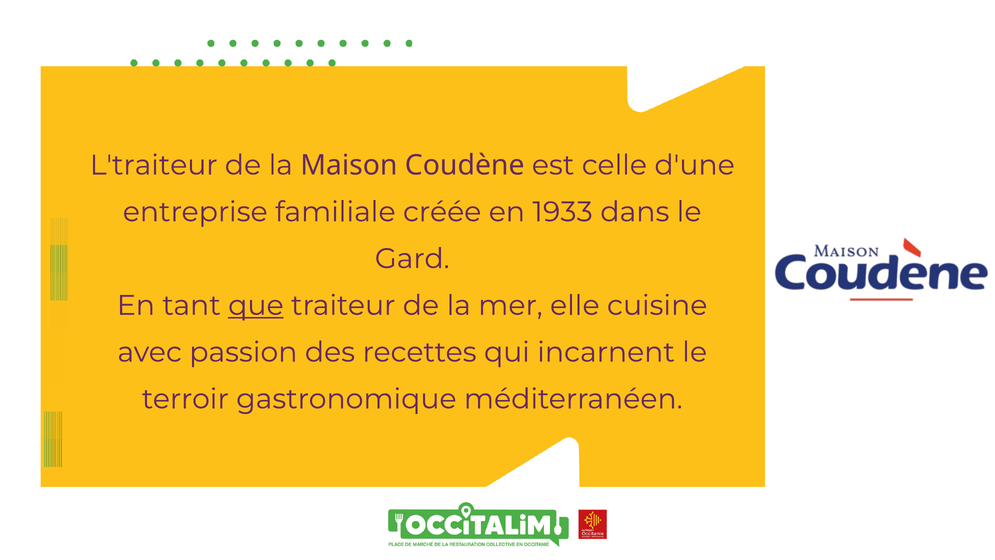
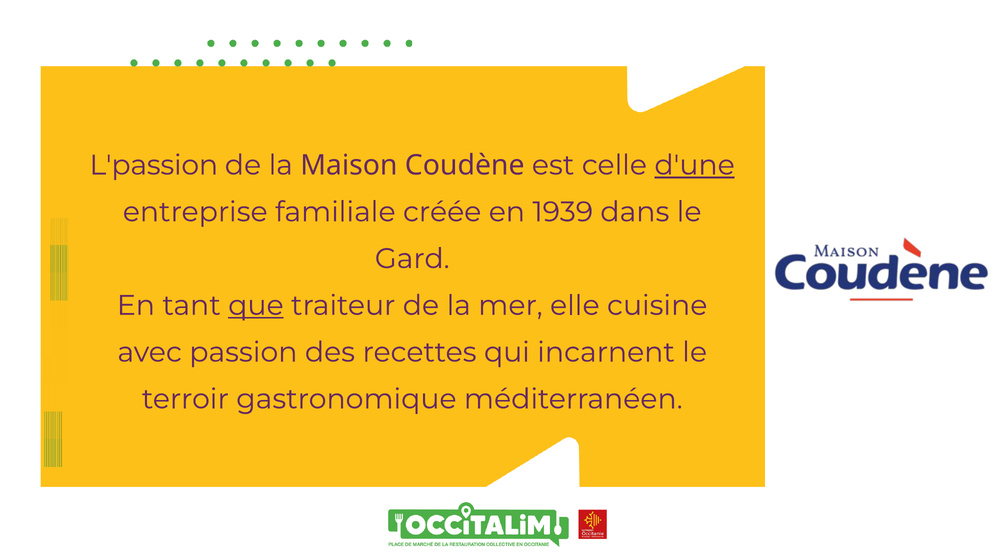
L'traiteur: L'traiteur -> L'passion (154, 165)
d'une underline: none -> present (695, 165)
1933: 1933 -> 1939 (563, 212)
